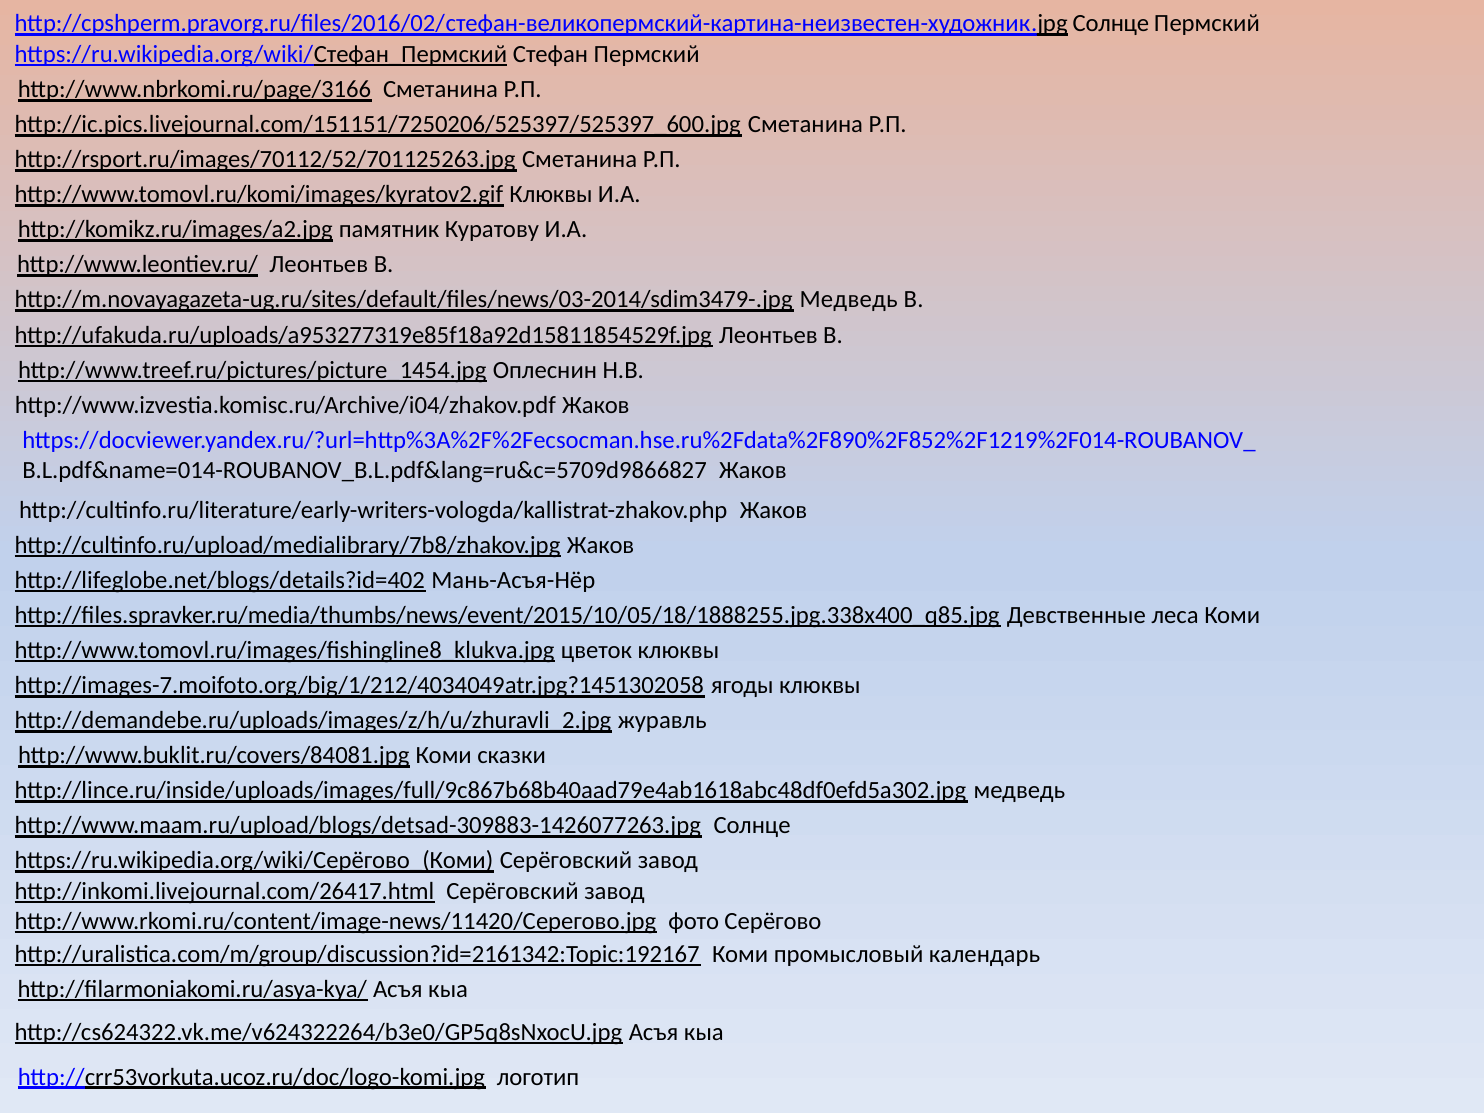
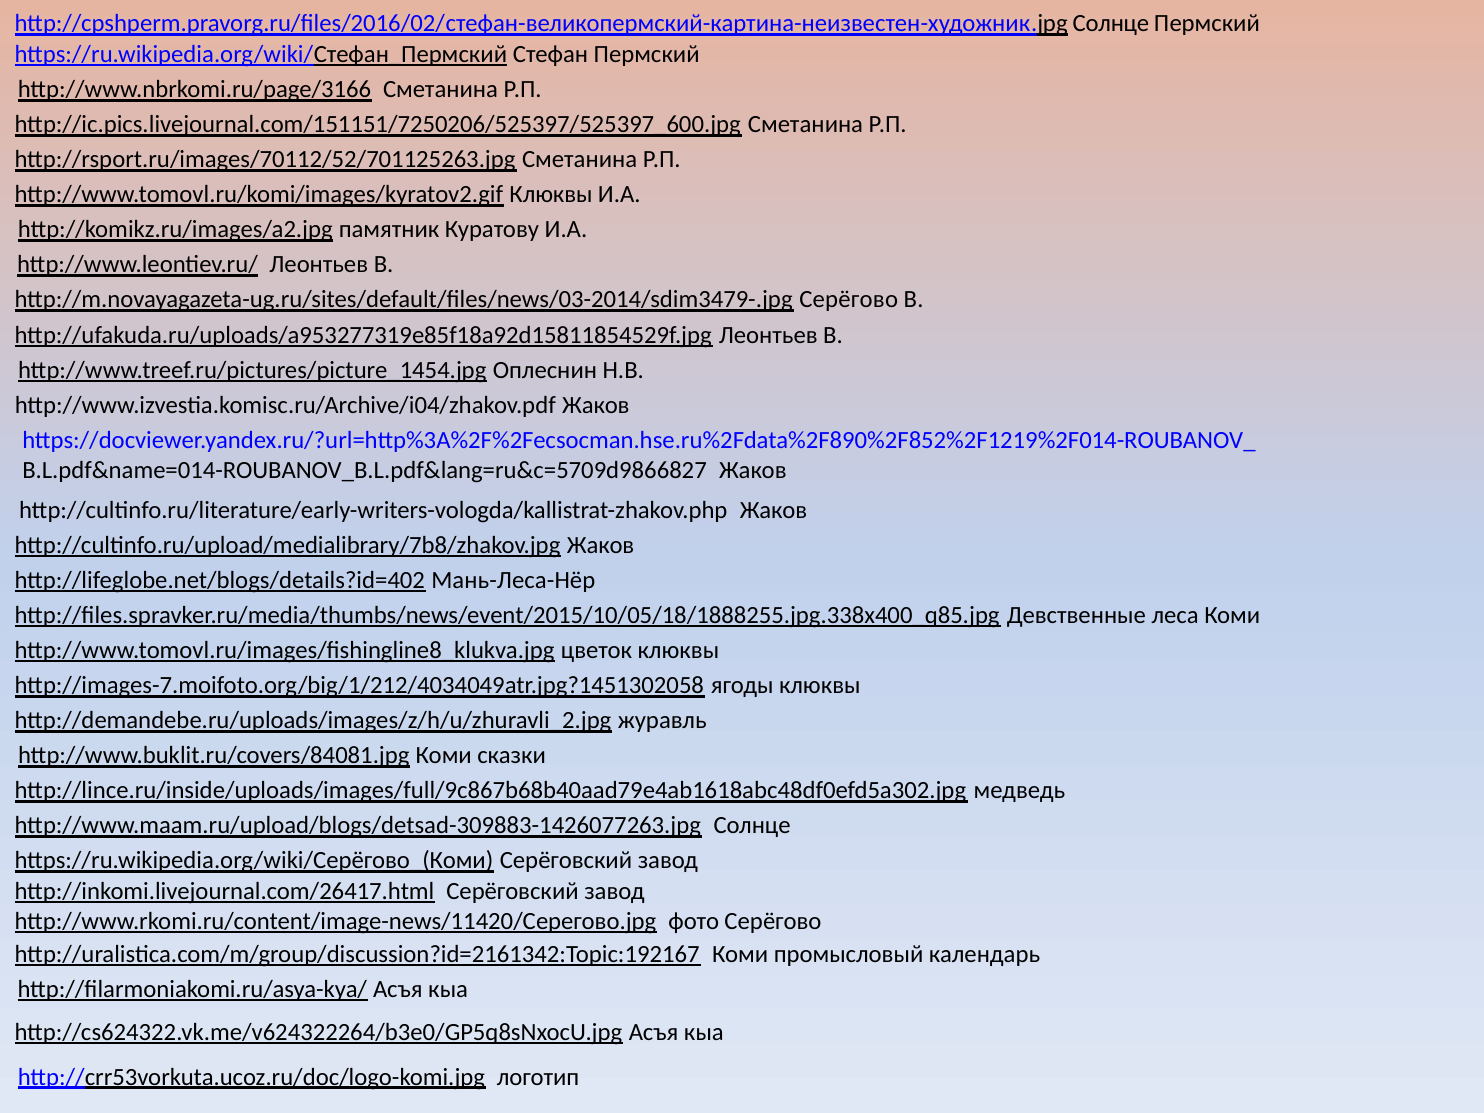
http://m.novayagazeta-ug.ru/sites/default/files/news/03-2014/sdim3479-.jpg Медведь: Медведь -> Серёгово (849, 300)
Мань-Асъя-Нёр: Мань-Асъя-Нёр -> Мань-Леса-Нёр (513, 580)
